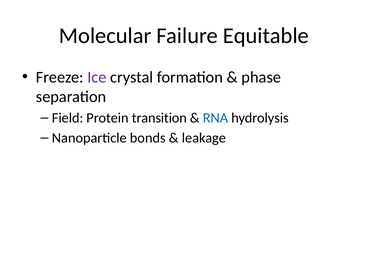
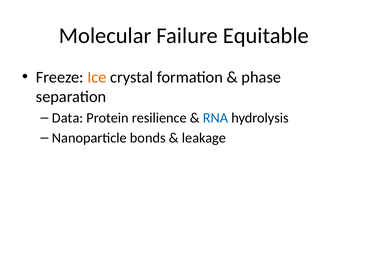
Ice colour: purple -> orange (97, 77)
Field: Field -> Data (68, 118)
transition: transition -> resilience (159, 118)
